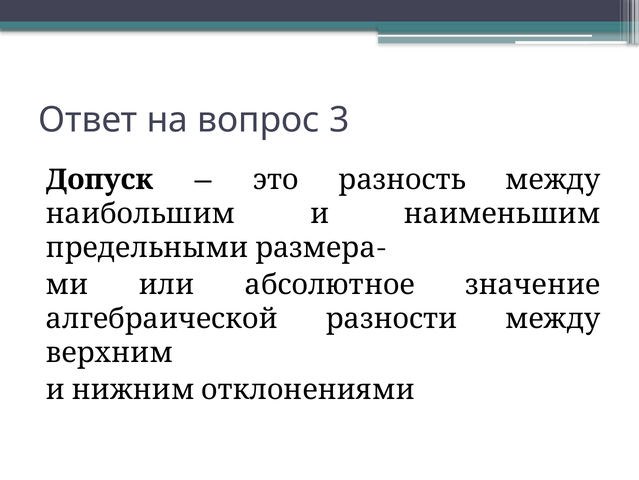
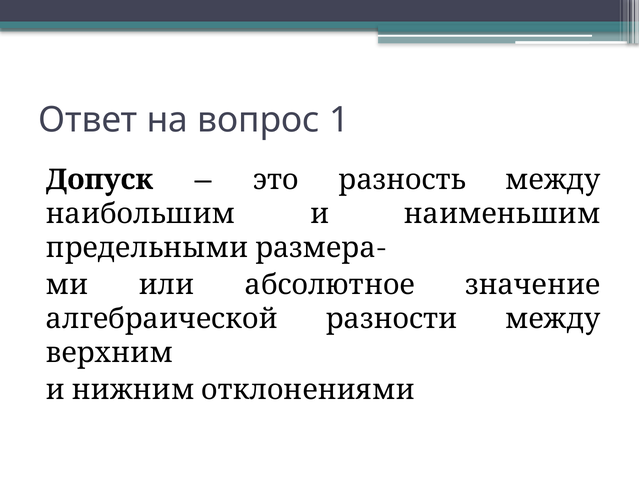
3: 3 -> 1 (339, 120)
